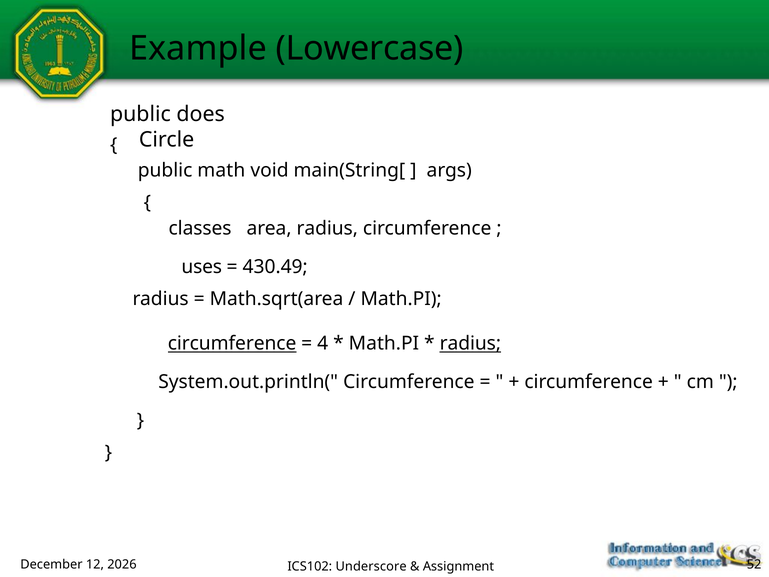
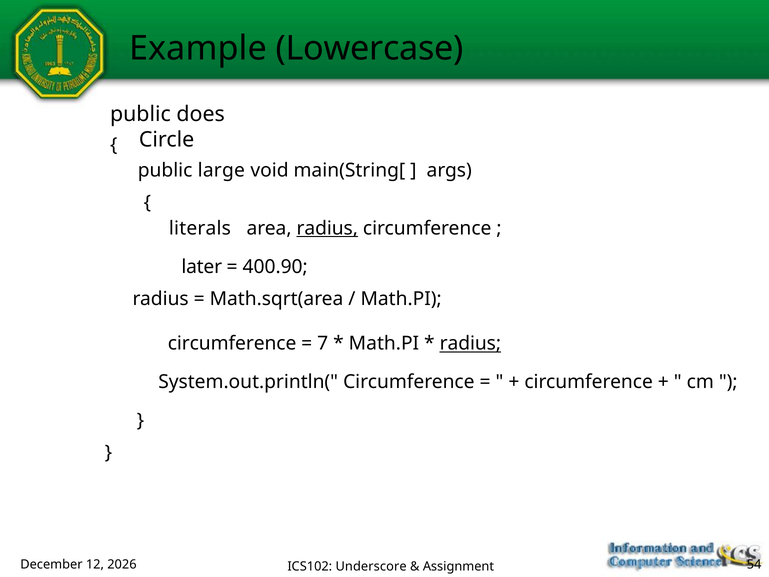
math: math -> large (221, 170)
classes: classes -> literals (200, 228)
radius underline: none -> present (327, 228)
uses: uses -> later (202, 267)
430.49: 430.49 -> 400.90 (275, 267)
circumference underline: present -> none (232, 343)
4: 4 -> 7 (323, 343)
52: 52 -> 54 (754, 564)
